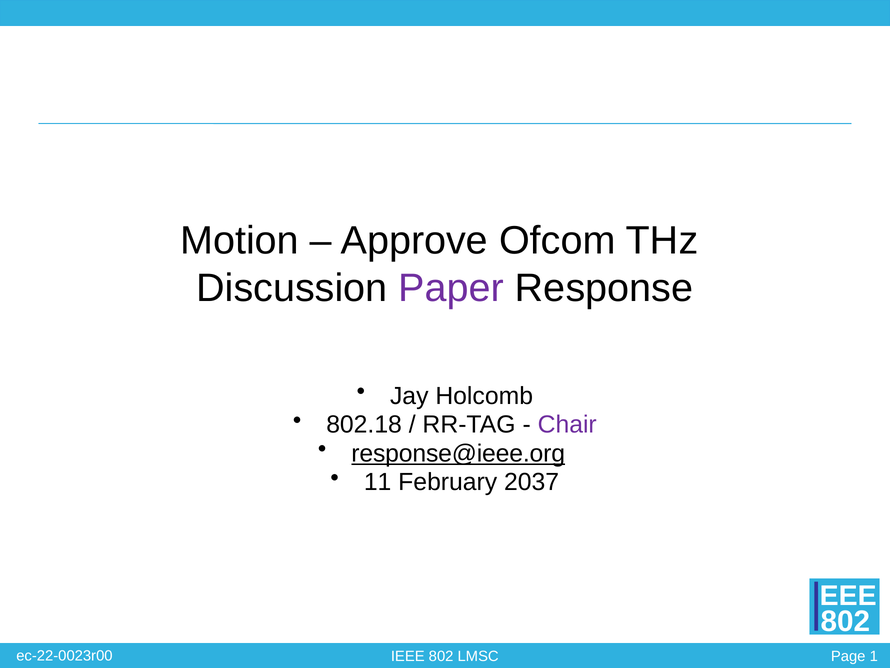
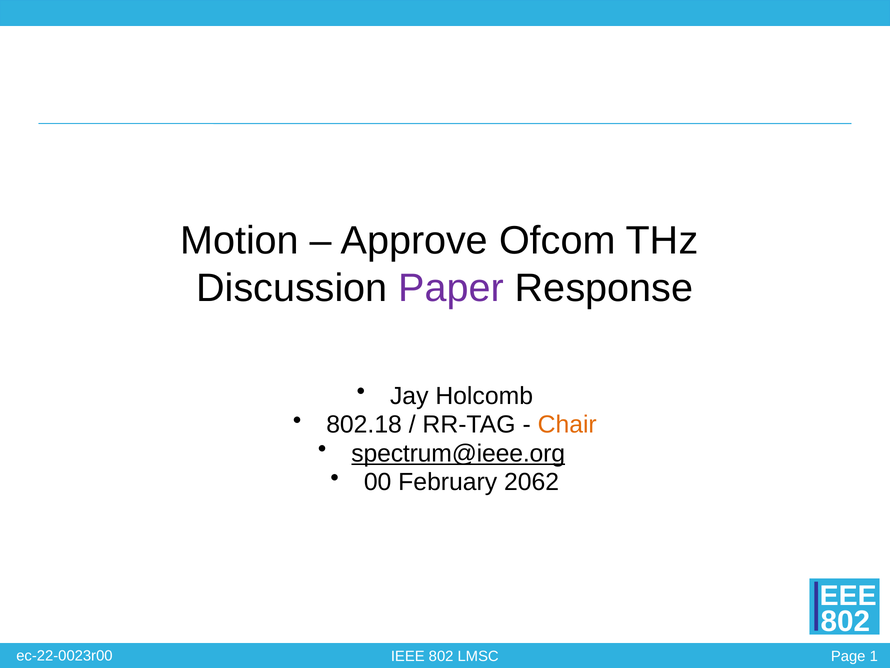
Chair colour: purple -> orange (567, 424)
response@ieee.org: response@ieee.org -> spectrum@ieee.org (458, 453)
11: 11 -> 00 (378, 482)
2037: 2037 -> 2062 (532, 482)
